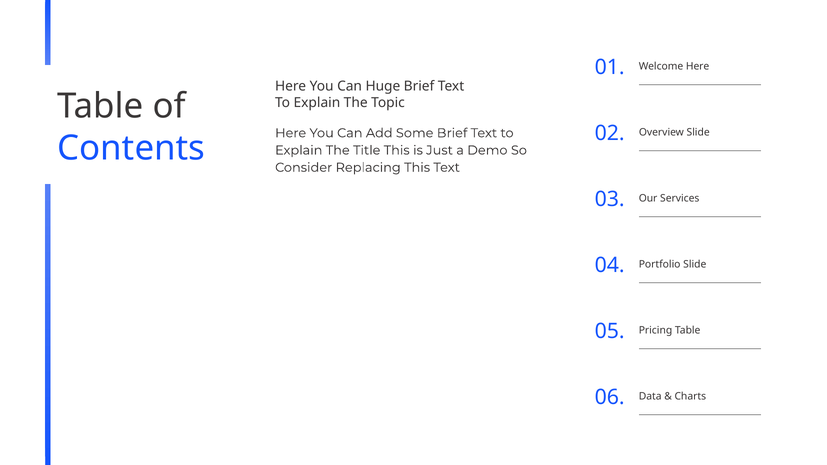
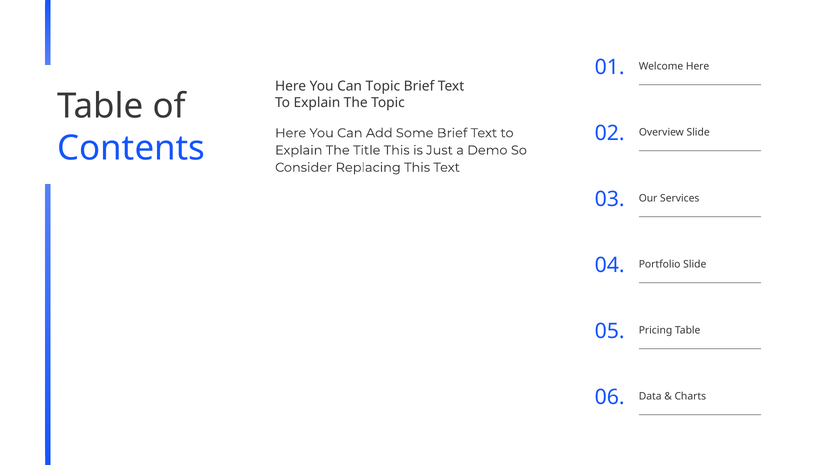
Can Huge: Huge -> Topic (383, 86)
